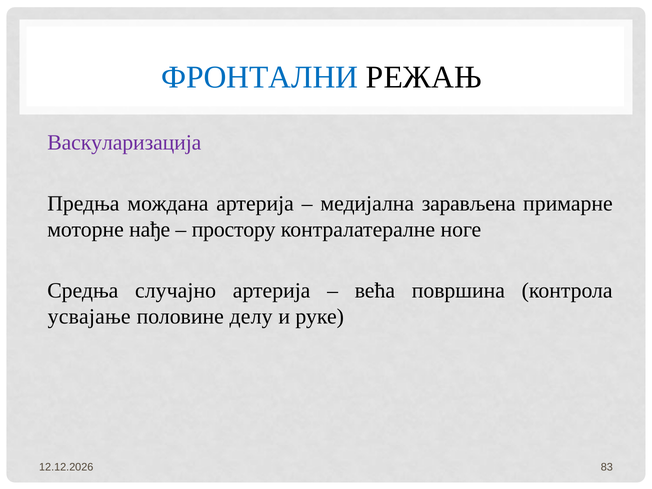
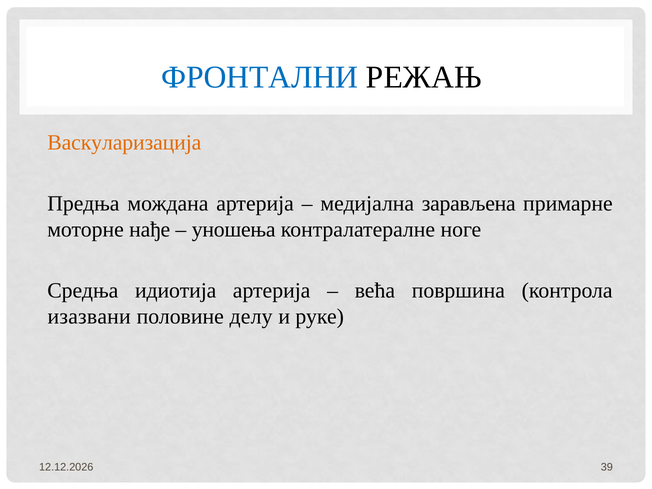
Васкуларизација colour: purple -> orange (124, 143)
простору: простору -> уношења (234, 230)
случајно: случајно -> идиотија (176, 291)
усвајање: усвајање -> изазвани (89, 317)
83: 83 -> 39 (607, 467)
